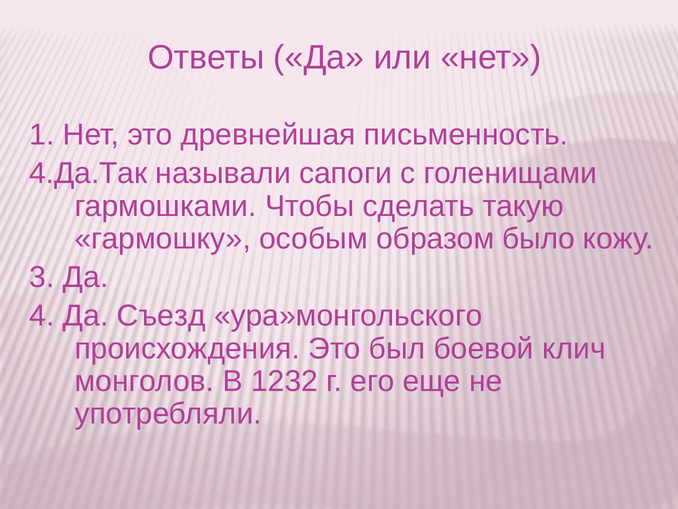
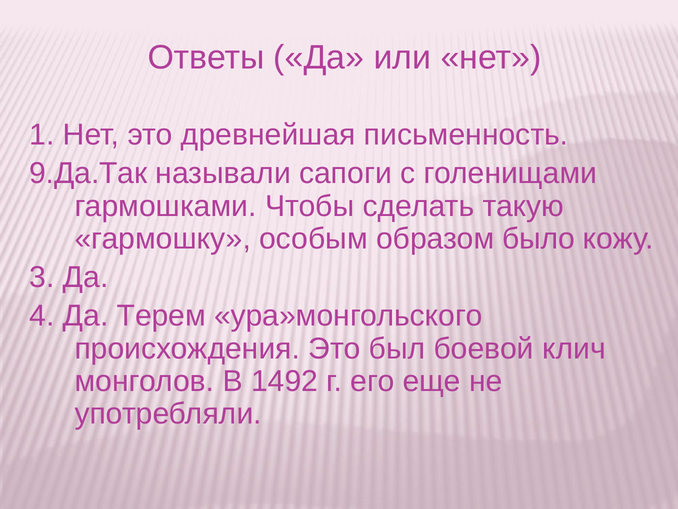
4.Да.Так: 4.Да.Так -> 9.Да.Так (88, 173)
Съезд: Съезд -> Терем (161, 316)
1232: 1232 -> 1492 (285, 381)
